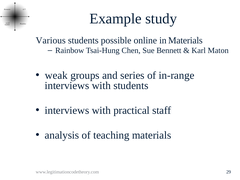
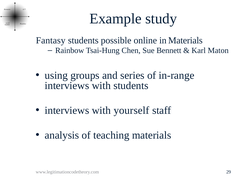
Various: Various -> Fantasy (51, 40)
weak: weak -> using (56, 75)
practical: practical -> yourself (131, 110)
